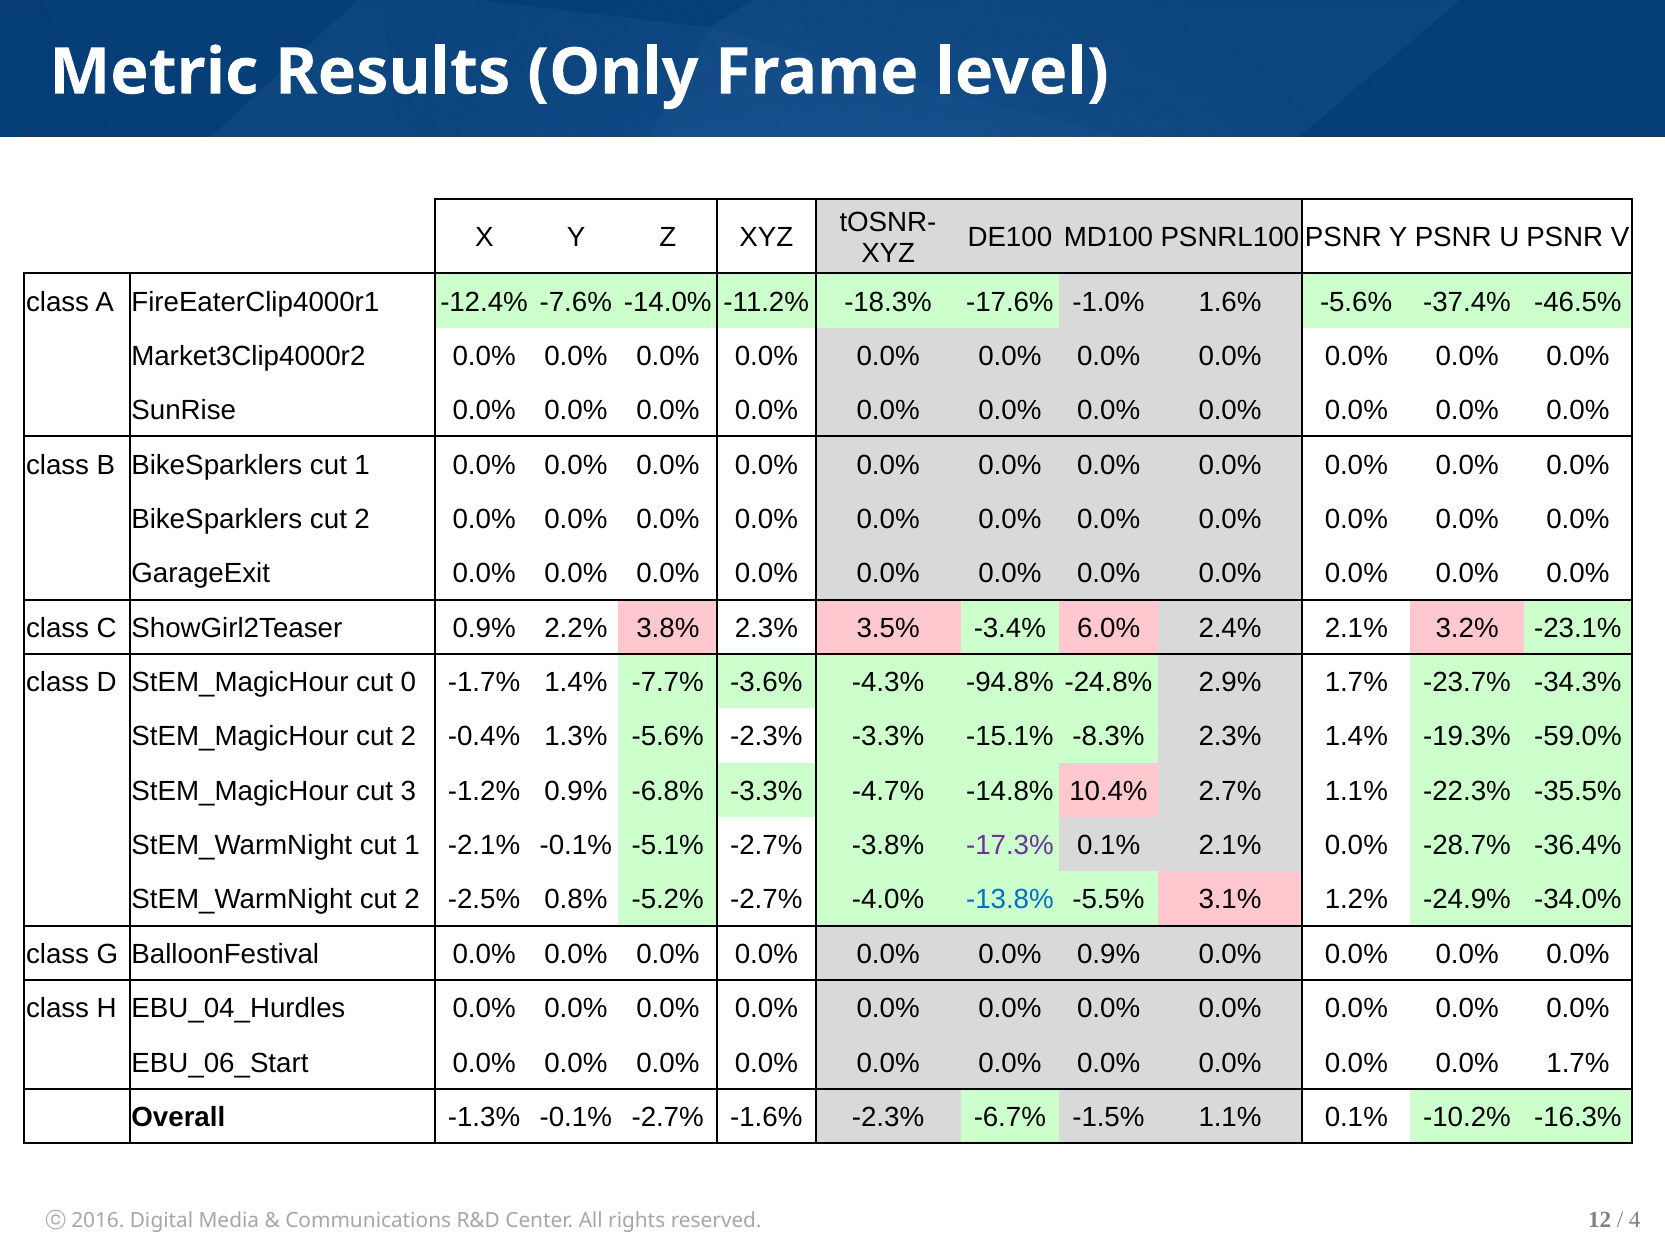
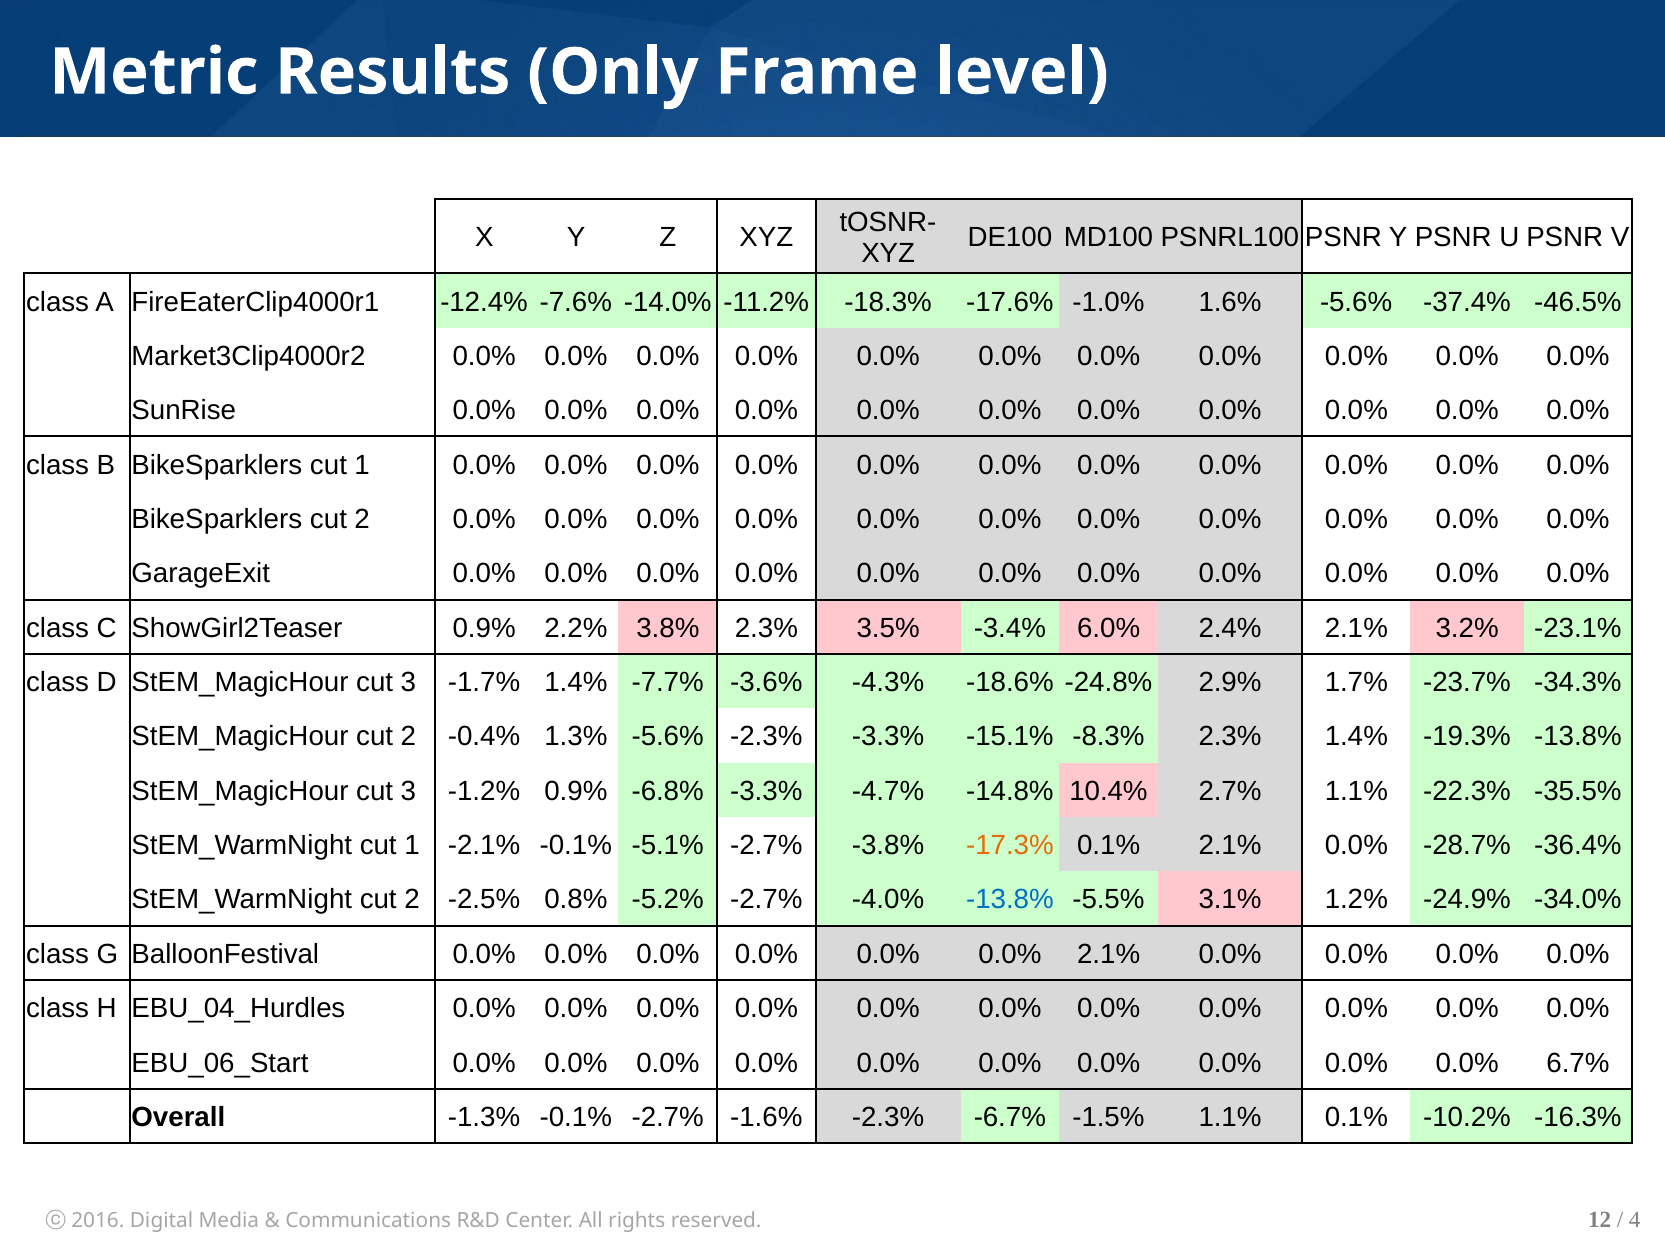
0: 0 -> 3 (408, 682)
-94.8%: -94.8% -> -18.6% (1010, 682)
-19.3% -59.0%: -59.0% -> -13.8% (1578, 737)
-17.3% colour: purple -> orange (1010, 845)
0.0% 0.9%: 0.9% -> 2.1% (1109, 954)
0.0% 1.7%: 1.7% -> 6.7% (1578, 1063)
